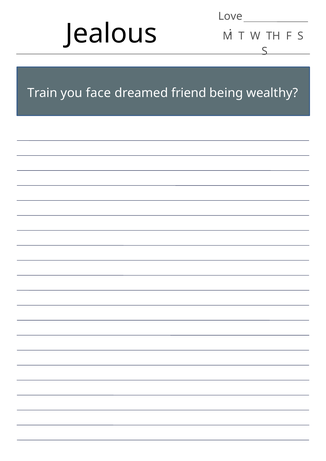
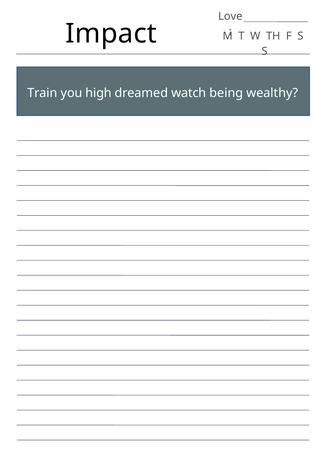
Jealous: Jealous -> Impact (111, 34)
face: face -> high (99, 93)
friend: friend -> watch (189, 93)
